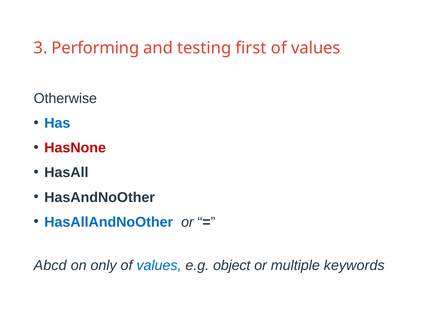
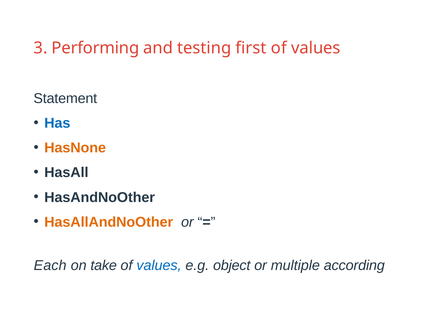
Otherwise: Otherwise -> Statement (65, 99)
HasNone colour: red -> orange (75, 148)
HasAllAndNoOther colour: blue -> orange (109, 222)
Abcd: Abcd -> Each (50, 266)
only: only -> take (104, 266)
keywords: keywords -> according (354, 266)
